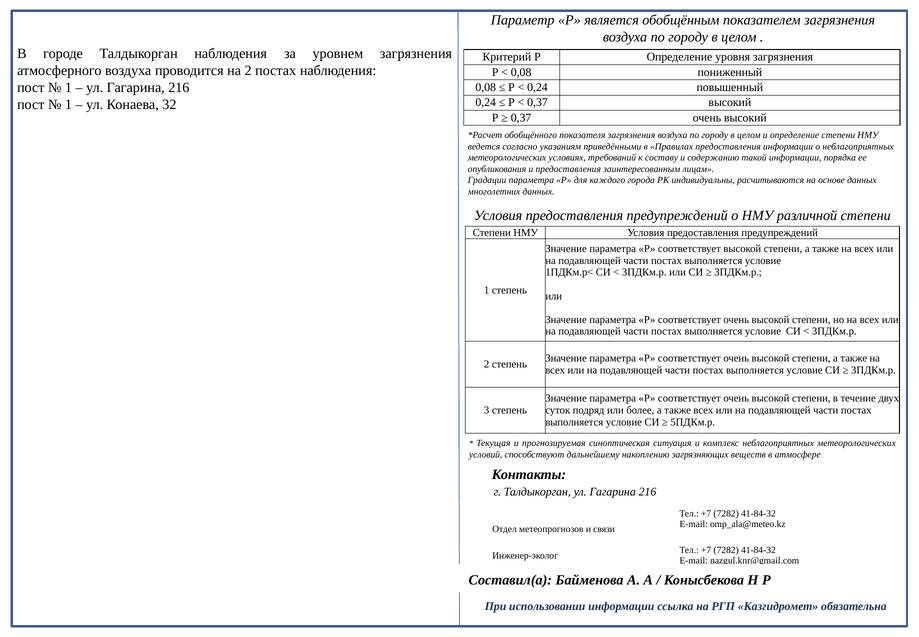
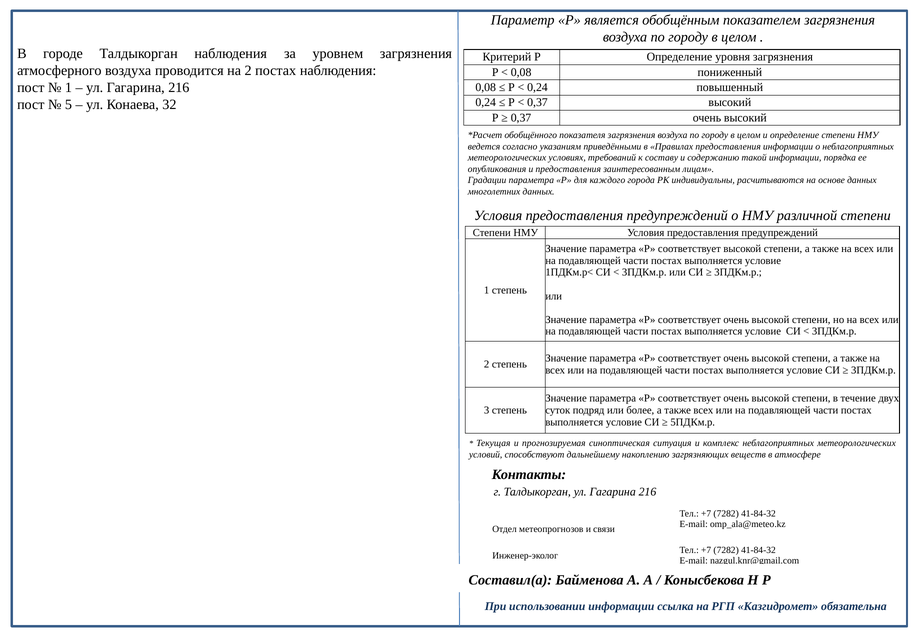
1: 1 -> 5 (69, 104)
